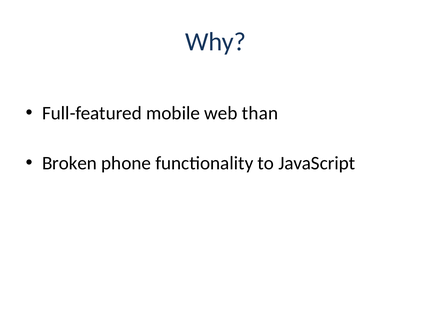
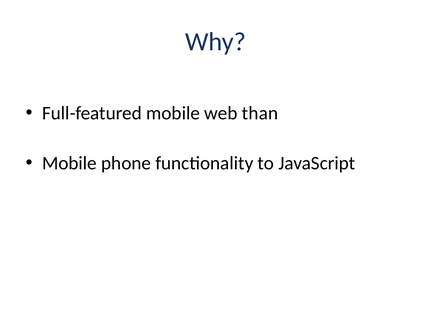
Broken: Broken -> Mobile (69, 163)
